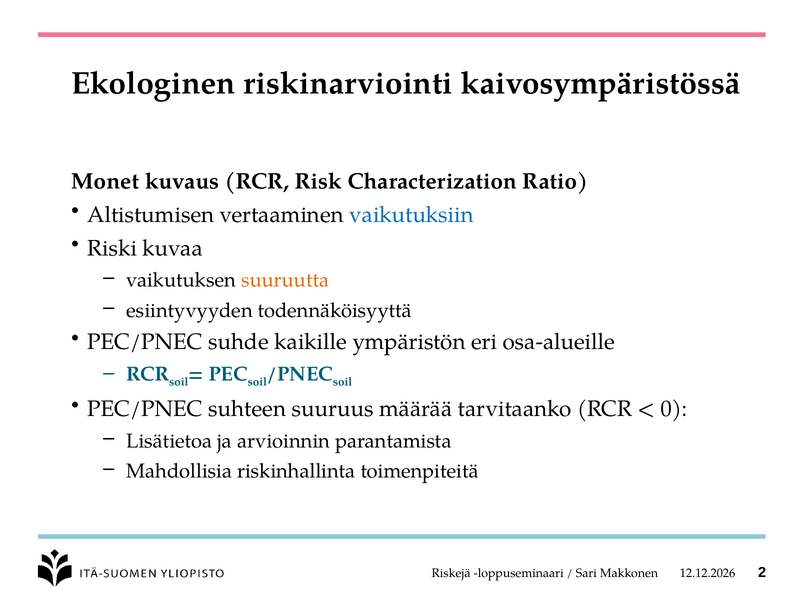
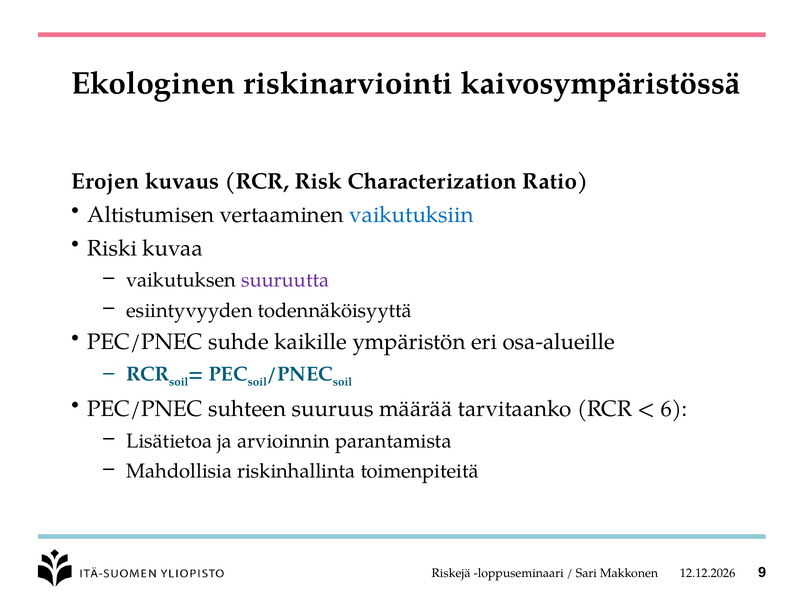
Monet: Monet -> Erojen (105, 181)
suuruutta colour: orange -> purple (285, 280)
0: 0 -> 6 (674, 409)
2: 2 -> 9 (762, 572)
